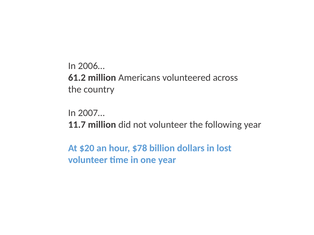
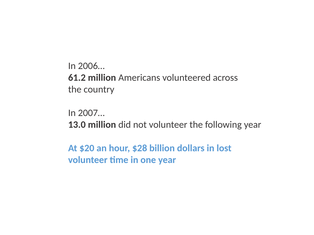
11.7: 11.7 -> 13.0 (77, 125)
$78: $78 -> $28 (140, 148)
